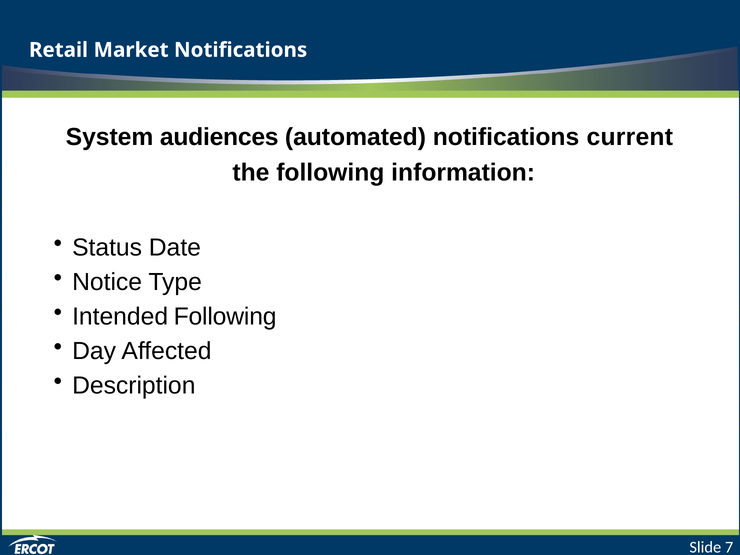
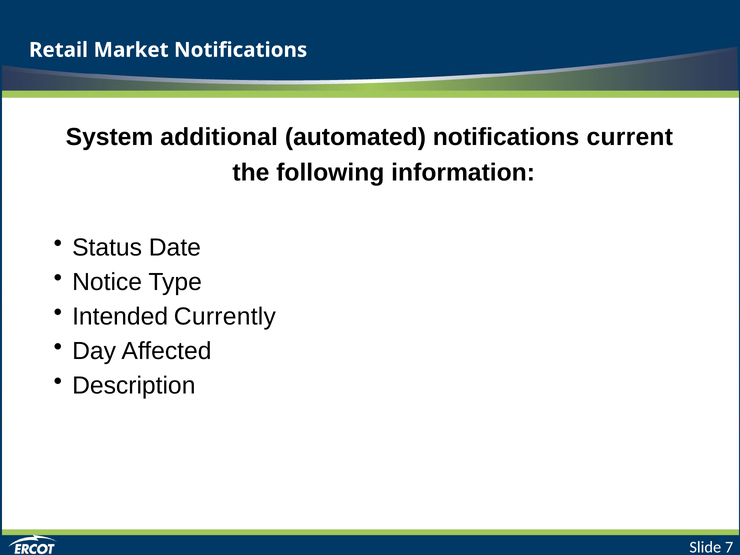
audiences: audiences -> additional (219, 137)
Intended Following: Following -> Currently (225, 317)
